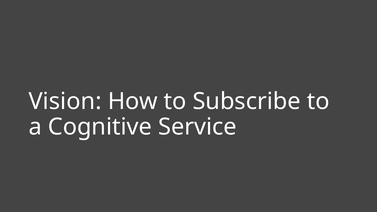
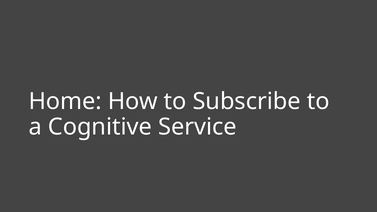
Vision: Vision -> Home (65, 101)
